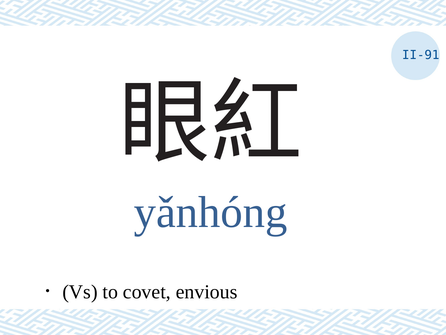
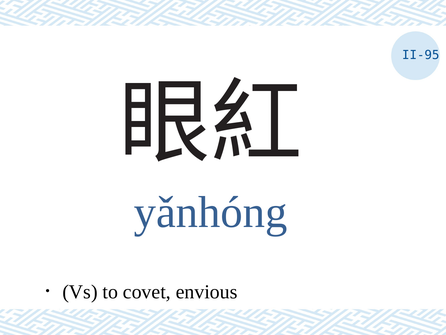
II-91: II-91 -> II-95 (421, 55)
